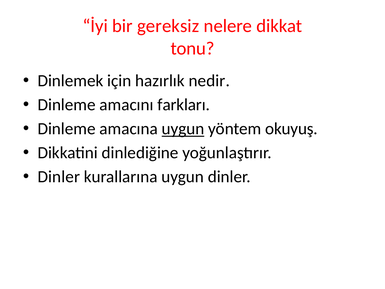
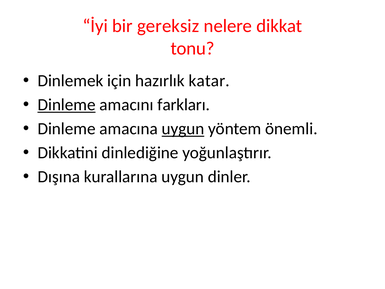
nedir: nedir -> katar (209, 81)
Dinleme underline: none -> present (67, 105)
okuyuş: okuyuş -> önemli (291, 129)
Dinler: Dinler -> Dışına (59, 177)
